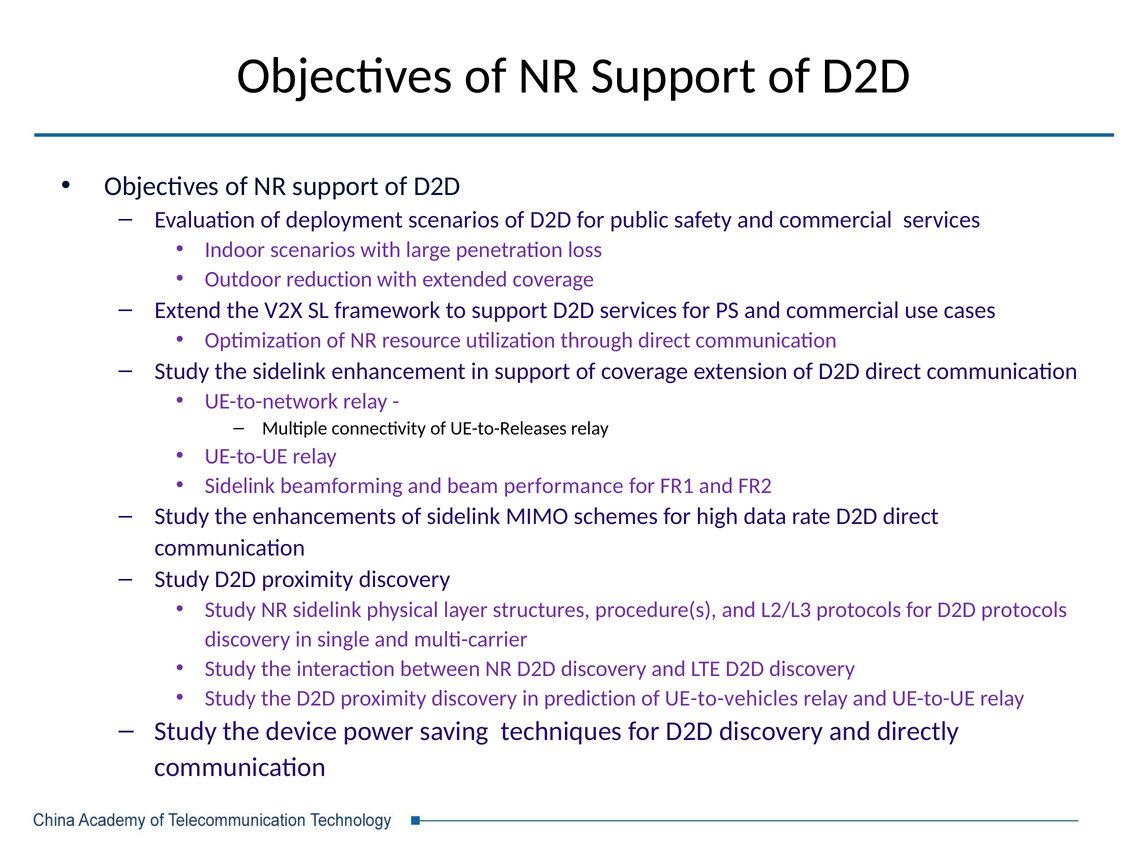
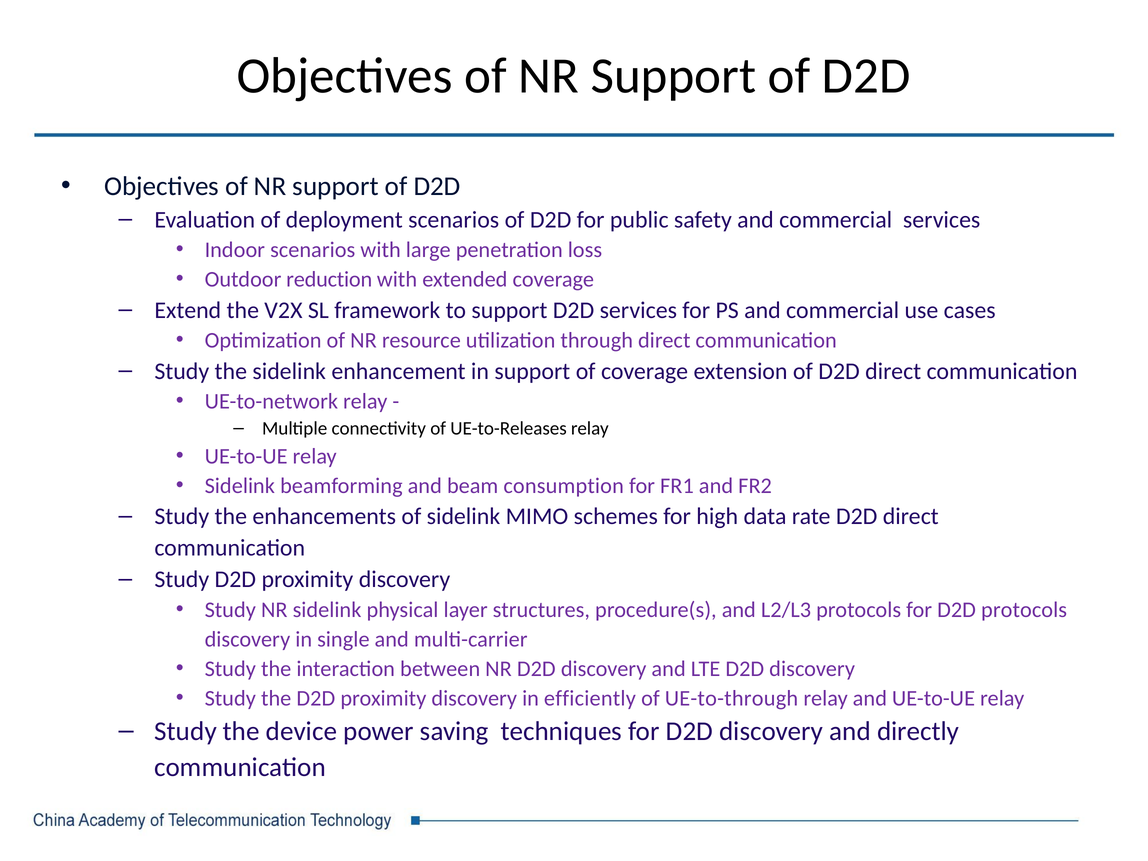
performance: performance -> consumption (564, 486)
prediction: prediction -> efficiently (590, 698)
UE-to-vehicles: UE-to-vehicles -> UE-to-through (731, 698)
